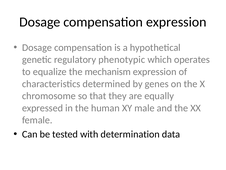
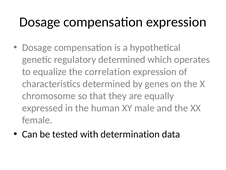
regulatory phenotypic: phenotypic -> determined (122, 59)
mechanism: mechanism -> correlation (108, 72)
